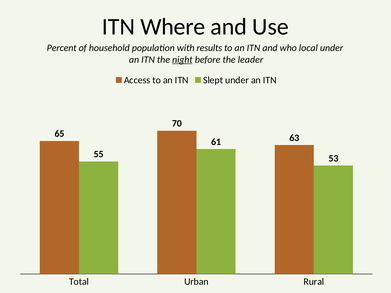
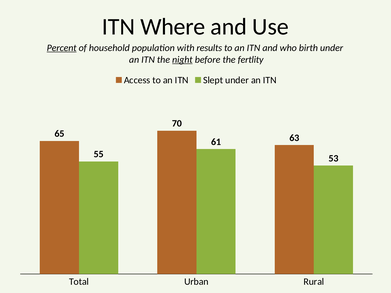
Percent underline: none -> present (62, 48)
local: local -> birth (308, 48)
leader: leader -> fertlity (251, 60)
